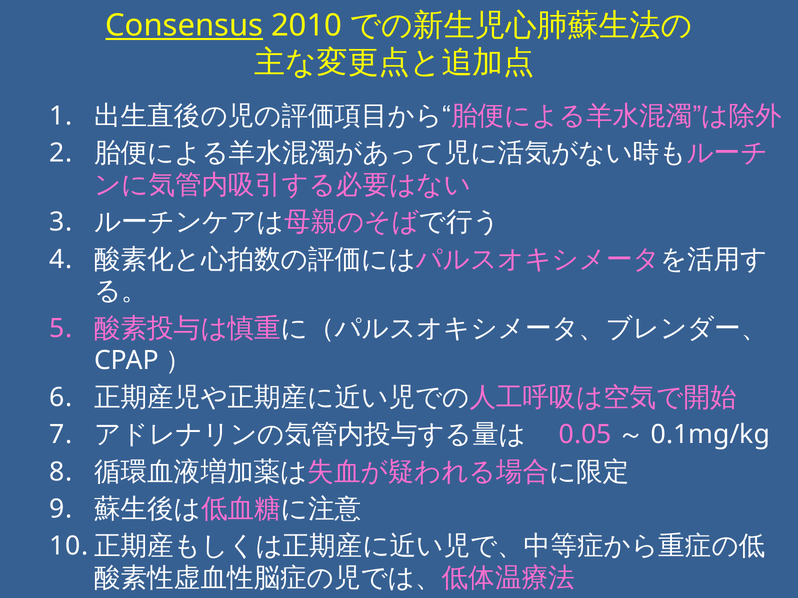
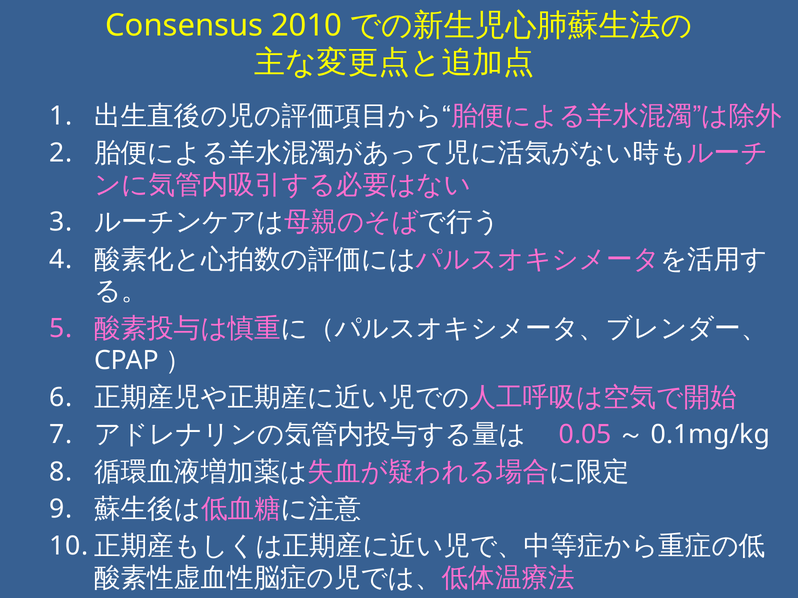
Consensus underline: present -> none (184, 26)
